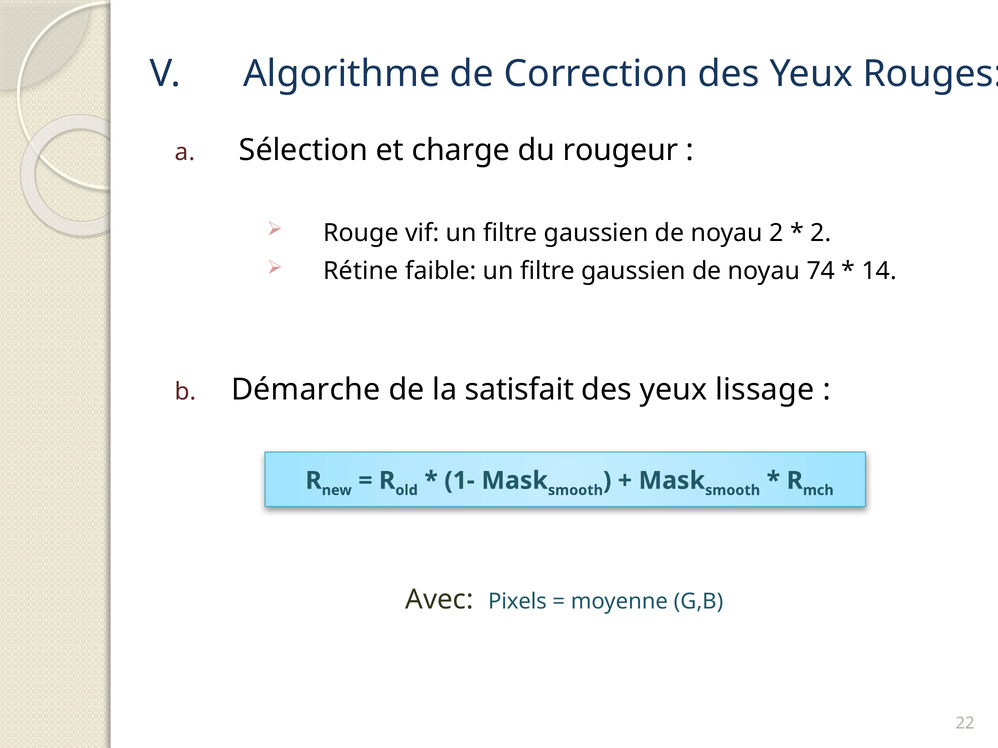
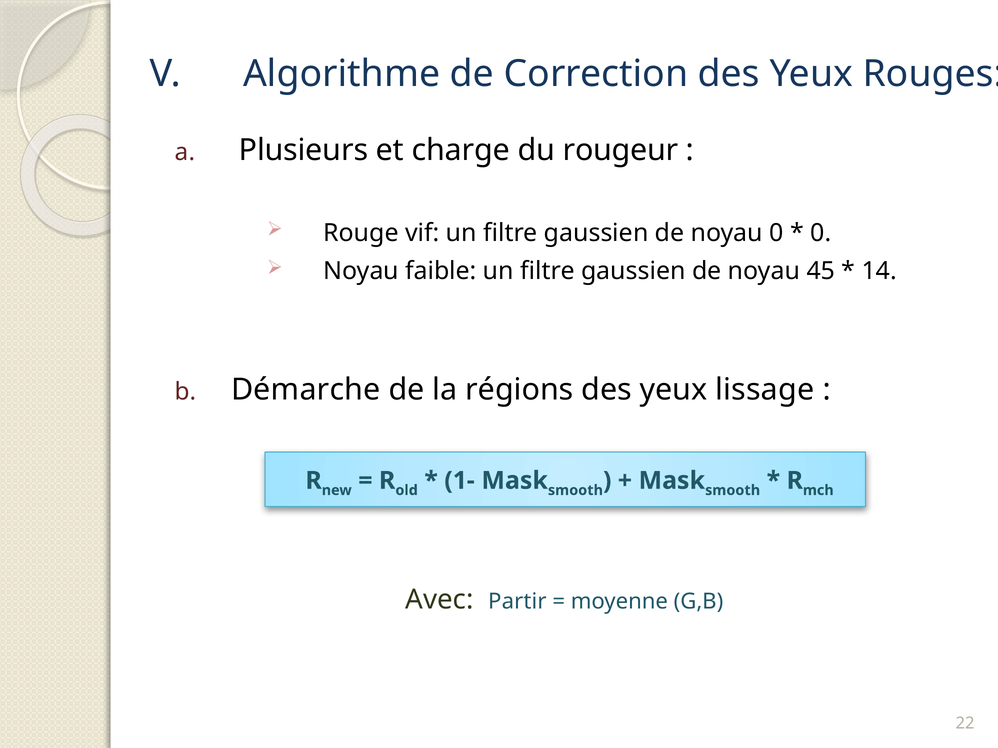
Sélection: Sélection -> Plusieurs (303, 150)
noyau 2: 2 -> 0 (776, 233)
2: 2 -> 0 (821, 233)
Rétine: Rétine -> Noyau (361, 271)
74: 74 -> 45 (821, 271)
satisfait: satisfait -> régions (519, 390)
Pixels: Pixels -> Partir (517, 602)
